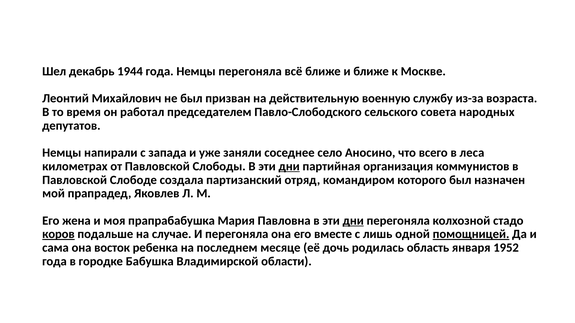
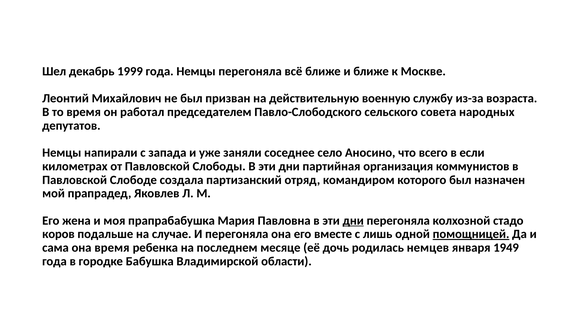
1944: 1944 -> 1999 (130, 71)
леса: леса -> если (472, 153)
дни underline: present -> none (289, 167)
коров underline: present -> none (58, 234)
она восток: восток -> время (112, 248)
область: область -> немцев (428, 248)
1952: 1952 -> 1949 (506, 248)
